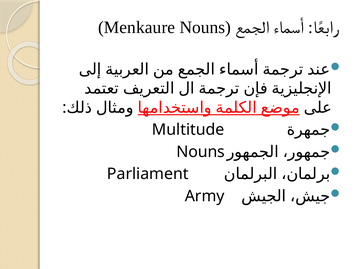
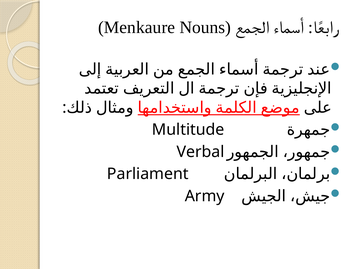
Nouns: Nouns -> Verbal (201, 151)
